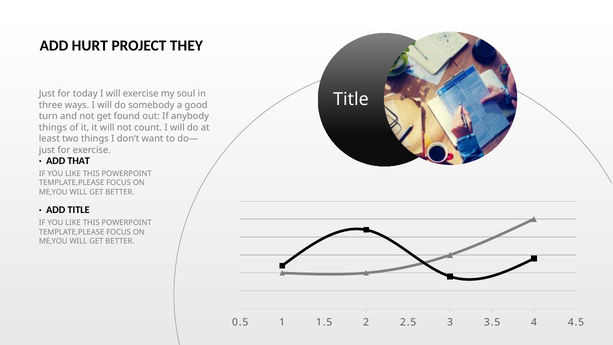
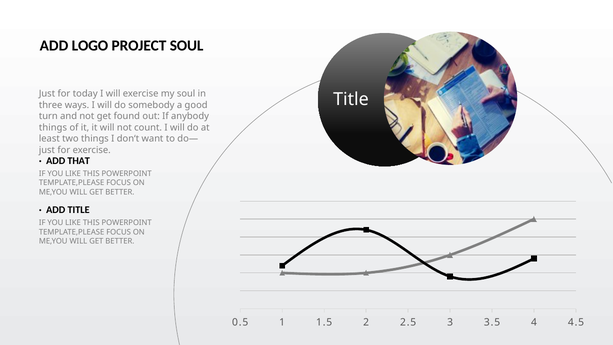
HURT: HURT -> LOGO (90, 45)
PROJECT THEY: THEY -> SOUL (187, 45)
